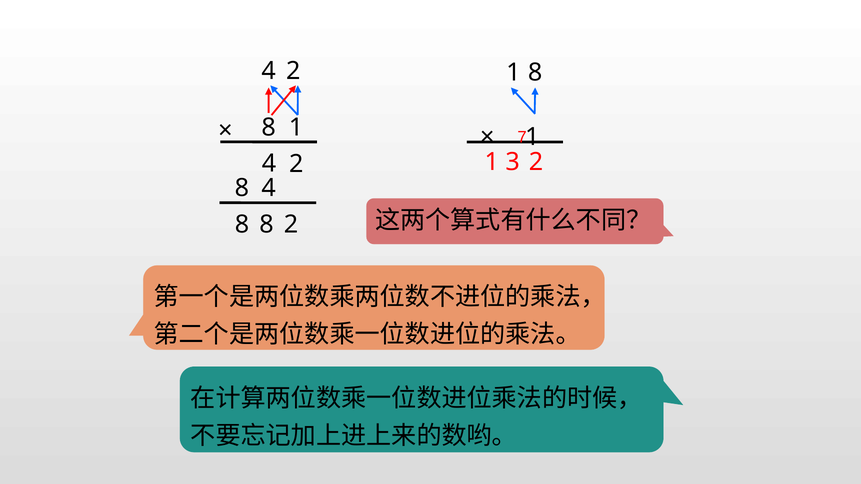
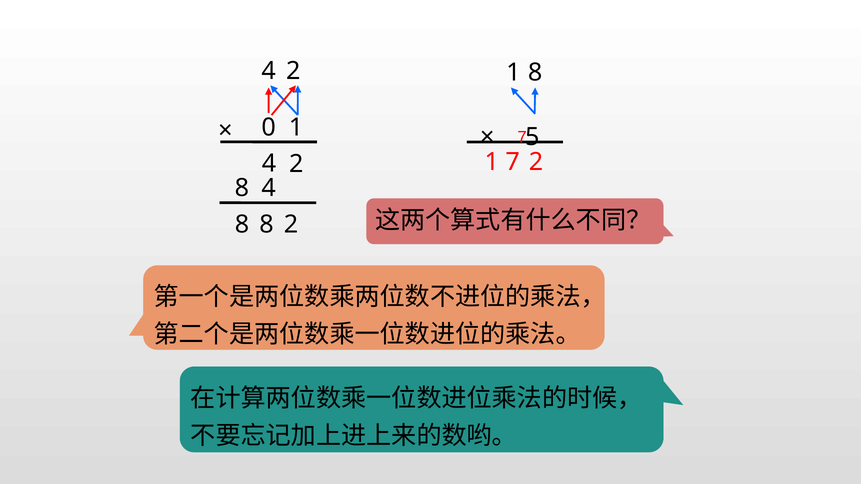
8: 8 -> 0 (269, 128)
1: 1 -> 5 (532, 137)
1 3: 3 -> 7 (513, 162)
